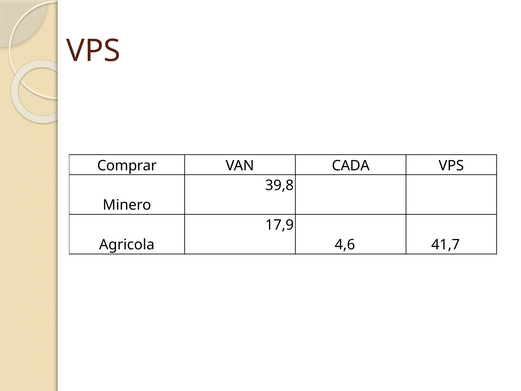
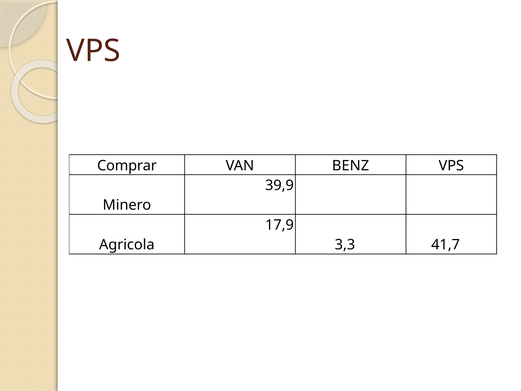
CADA: CADA -> BENZ (351, 165)
39,8: 39,8 -> 39,9 (279, 185)
4,6: 4,6 -> 3,3 (345, 245)
